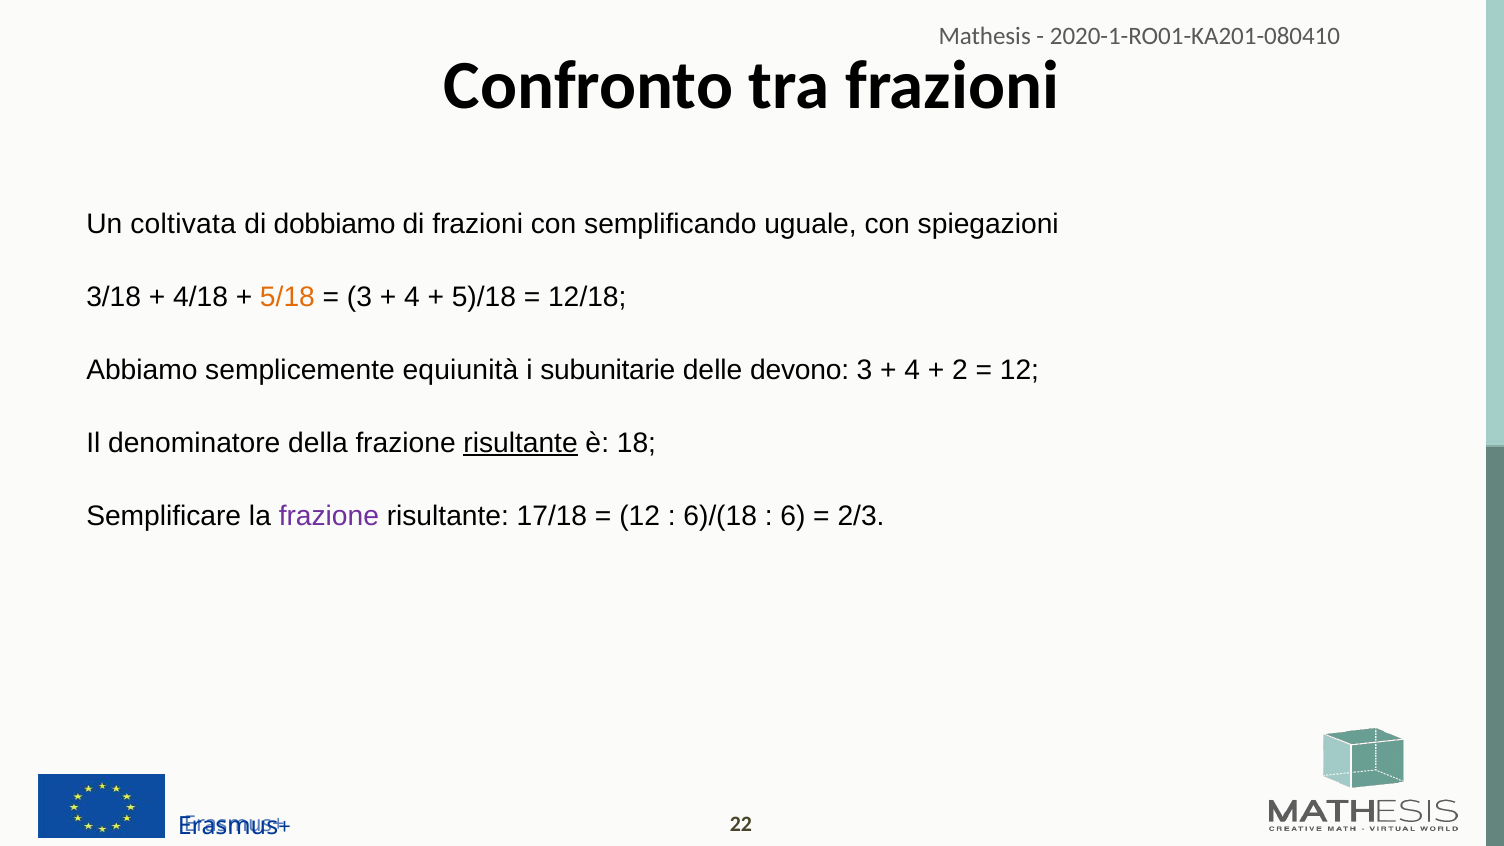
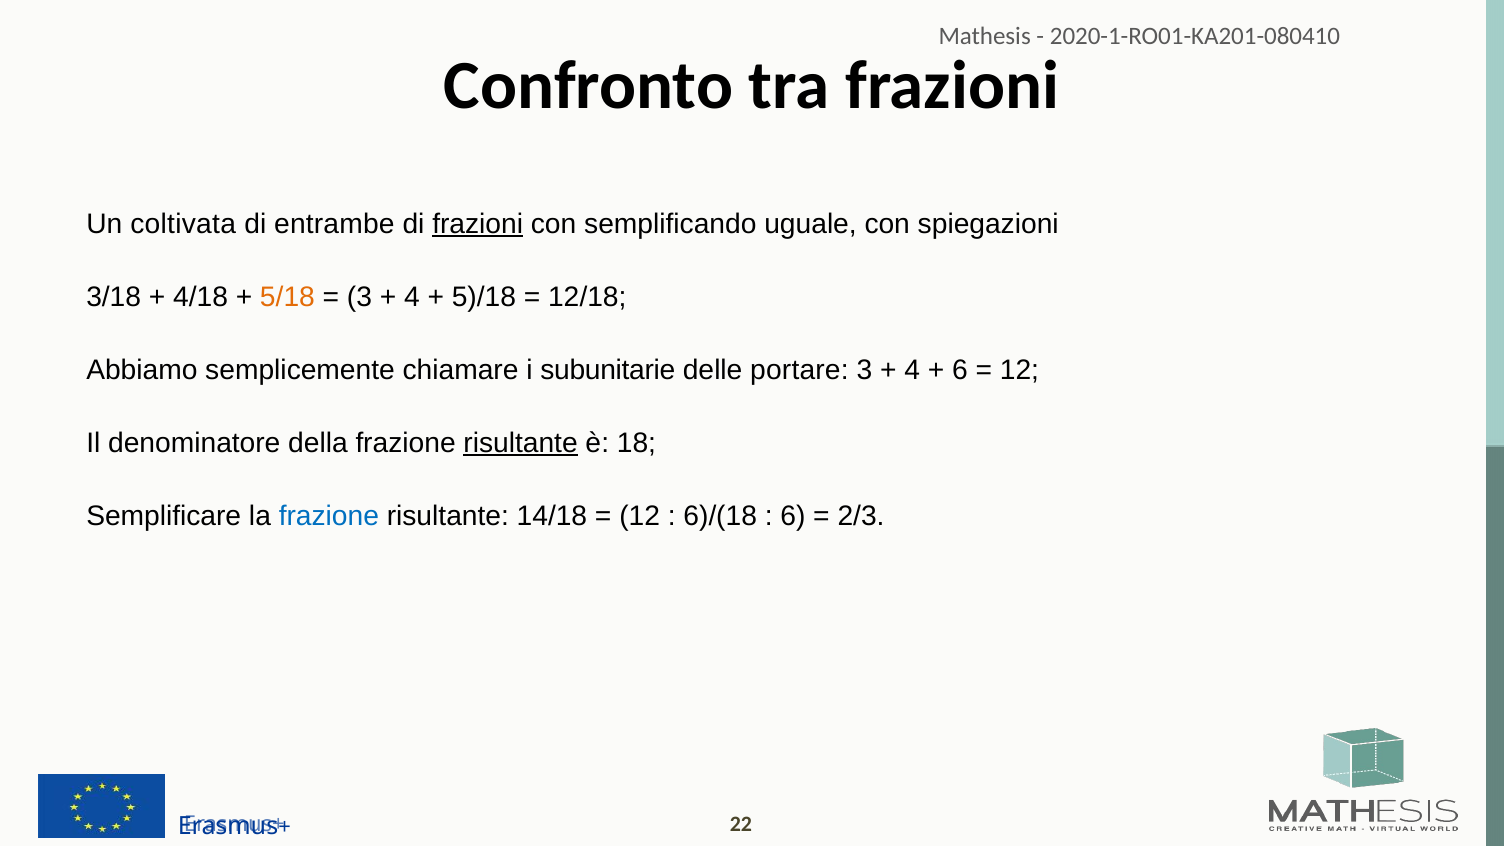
dobbiamo: dobbiamo -> entrambe (334, 224)
frazioni underline: none -> present (478, 224)
equiunità: equiunità -> chiamare (461, 370)
devono: devono -> portare (799, 370)
2: 2 -> 6 (960, 370)
frazione colour: purple -> blue (329, 516)
17/18: 17/18 -> 14/18 (552, 516)
